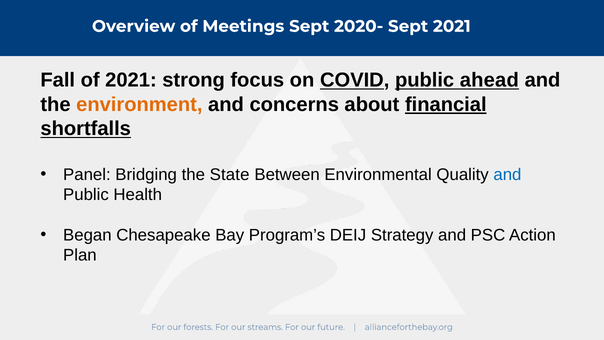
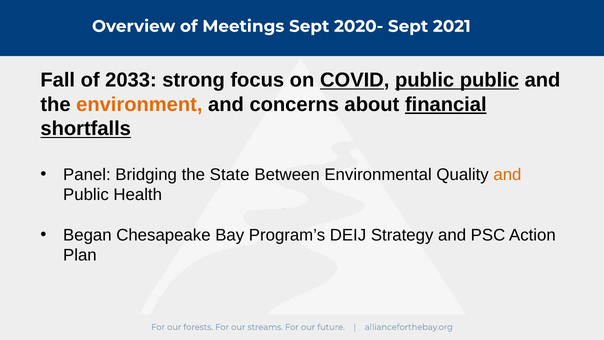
of 2021: 2021 -> 2033 (131, 80)
public ahead: ahead -> public (489, 80)
and colour: blue -> orange (507, 175)
